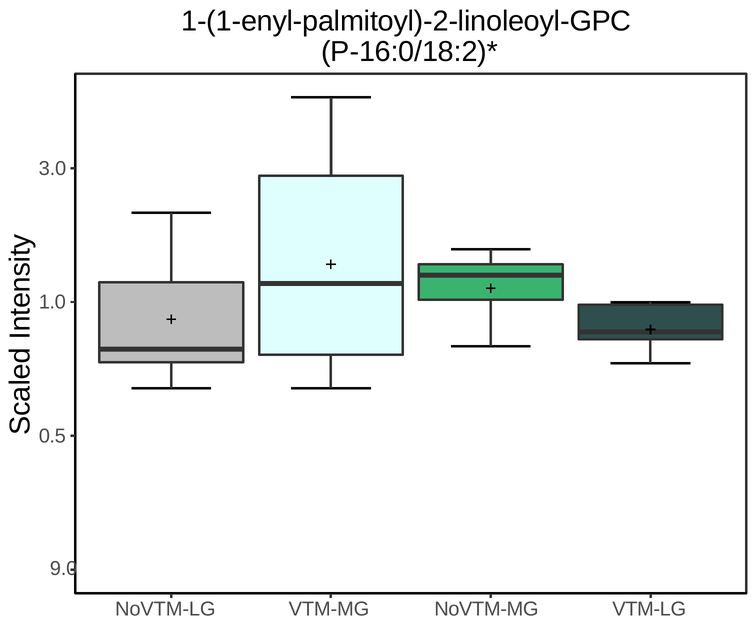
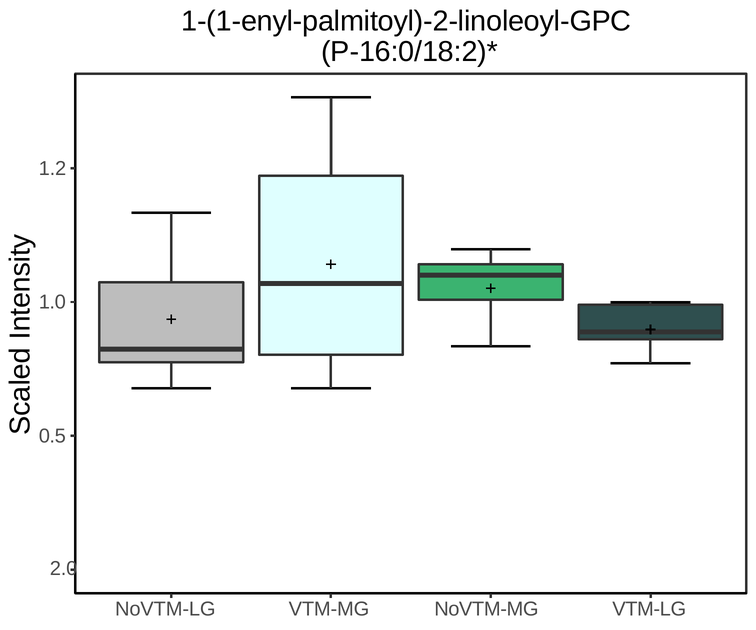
3.0: 3.0 -> 1.2 (52, 168)
9.0: 9.0 -> 2.0 (64, 569)
